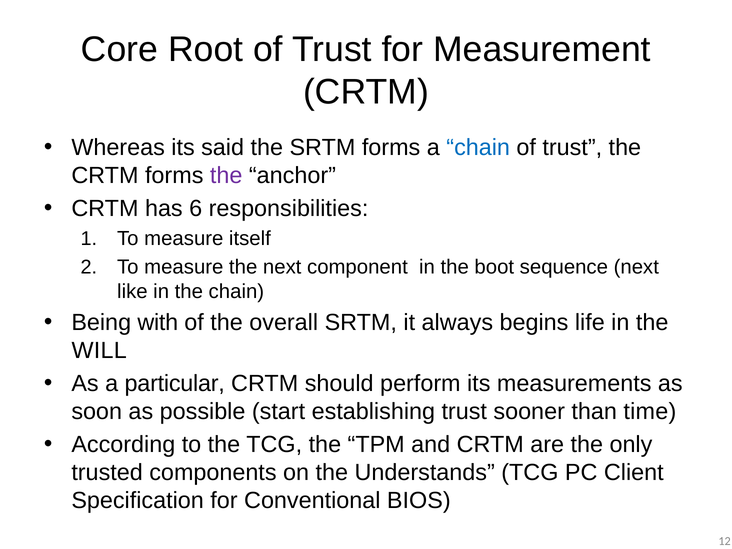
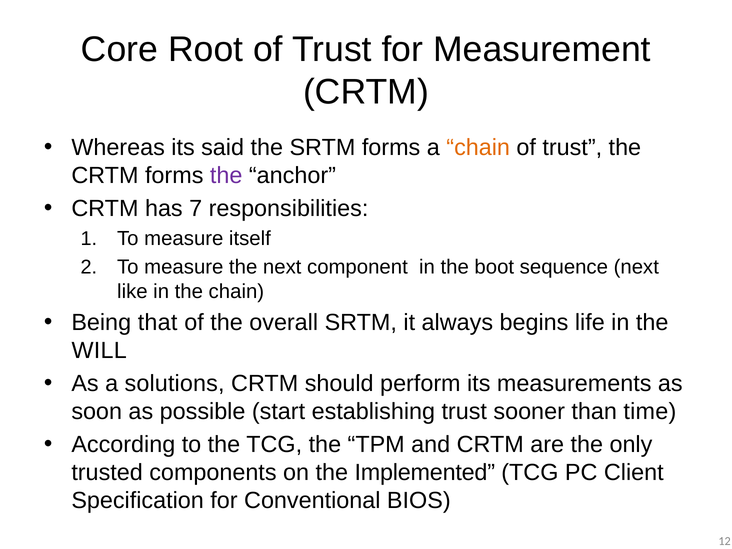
chain colour: blue -> orange (478, 147)
6: 6 -> 7 (196, 208)
with: with -> that (158, 323)
particular: particular -> solutions (175, 384)
Understands: Understands -> Implemented (425, 473)
